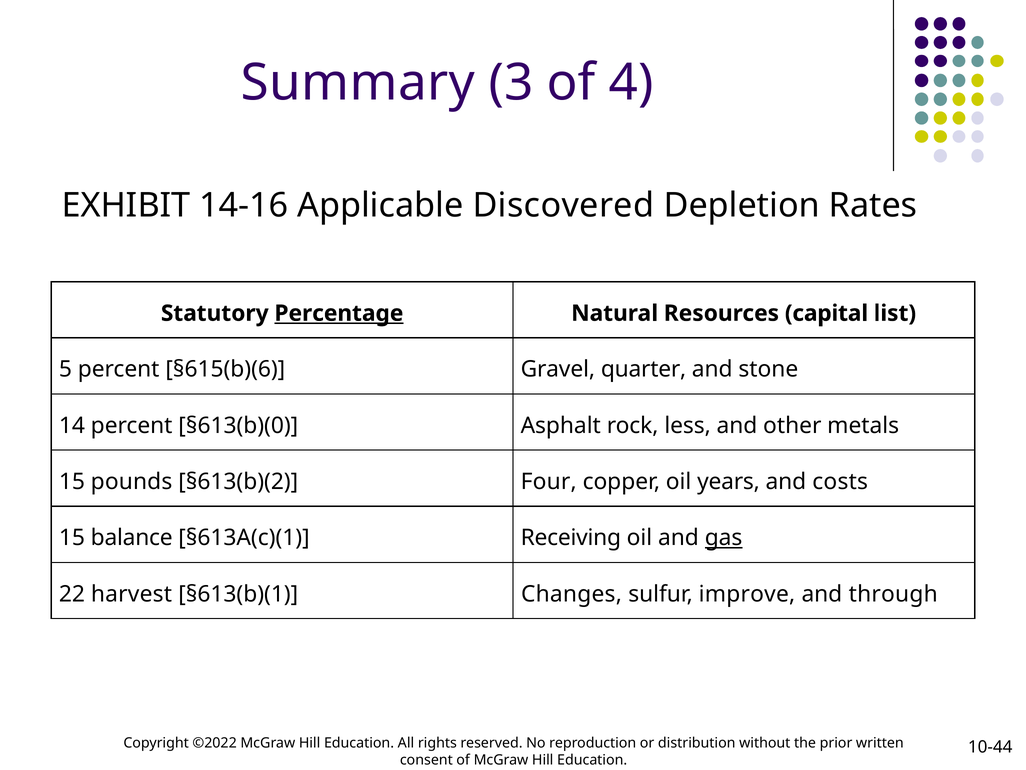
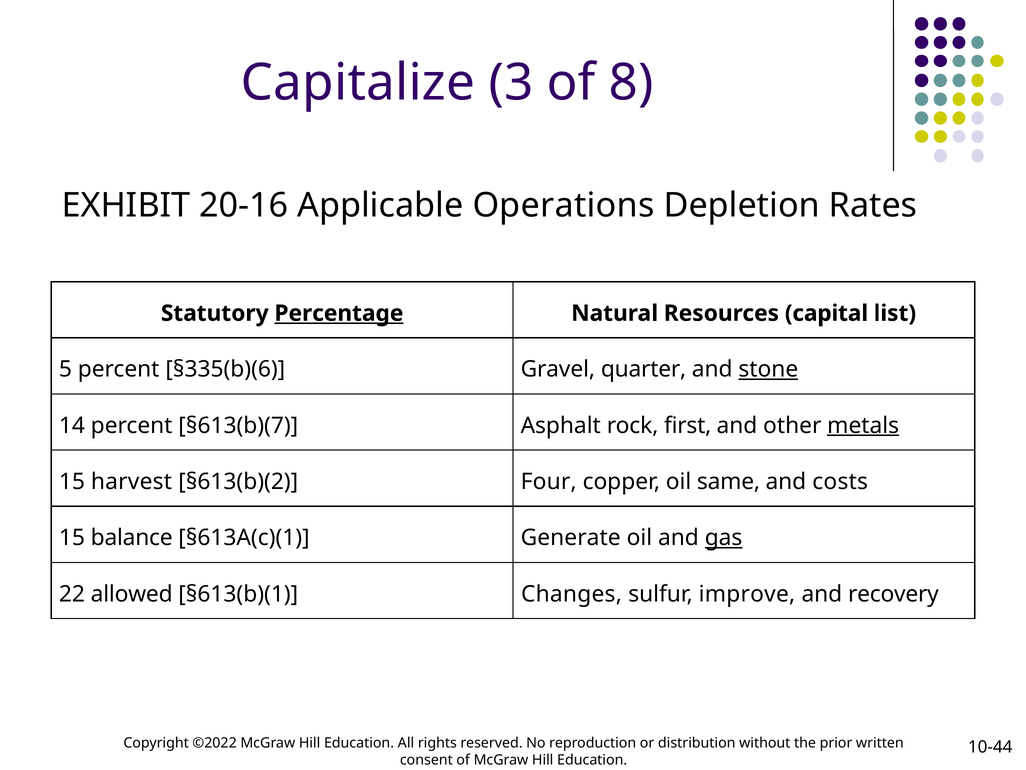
Summary: Summary -> Capitalize (358, 83)
4: 4 -> 8 (631, 83)
14-16: 14-16 -> 20-16 (244, 205)
Discovered: Discovered -> Operations (563, 205)
§615(b)(6: §615(b)(6 -> §335(b)(6 (225, 369)
stone underline: none -> present (768, 369)
§613(b)(0: §613(b)(0 -> §613(b)(7 (238, 425)
less: less -> first (688, 425)
metals underline: none -> present (863, 425)
pounds: pounds -> harvest (131, 481)
years: years -> same (728, 481)
Receiving: Receiving -> Generate (571, 538)
harvest: harvest -> allowed (132, 594)
through: through -> recovery (893, 594)
